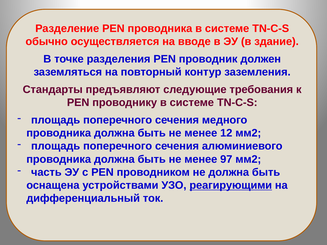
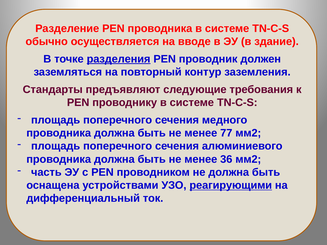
разделения underline: none -> present (119, 59)
12: 12 -> 77 (226, 133)
97: 97 -> 36 (226, 159)
